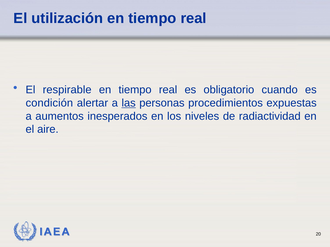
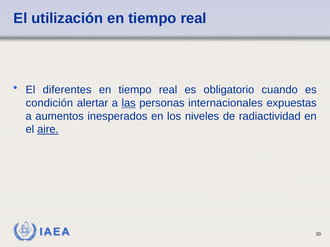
respirable: respirable -> diferentes (67, 90)
procedimientos: procedimientos -> internacionales (226, 103)
aire underline: none -> present (48, 130)
